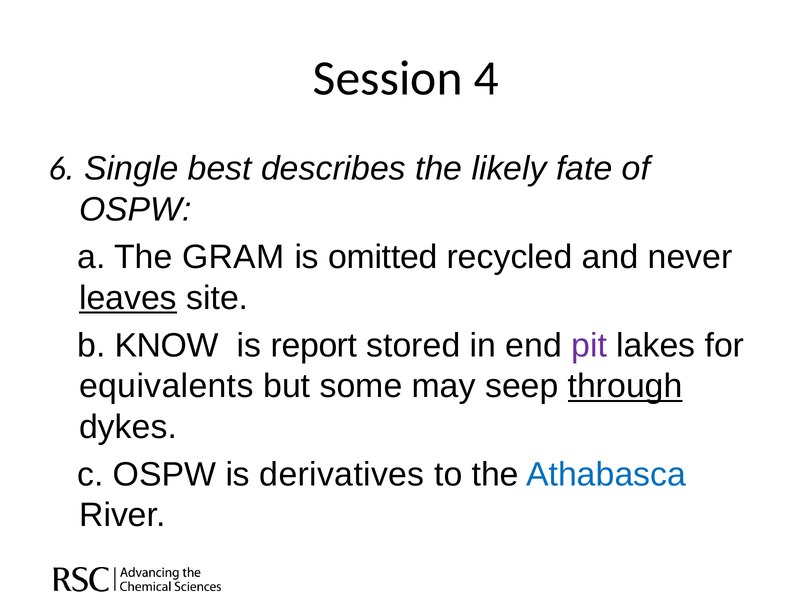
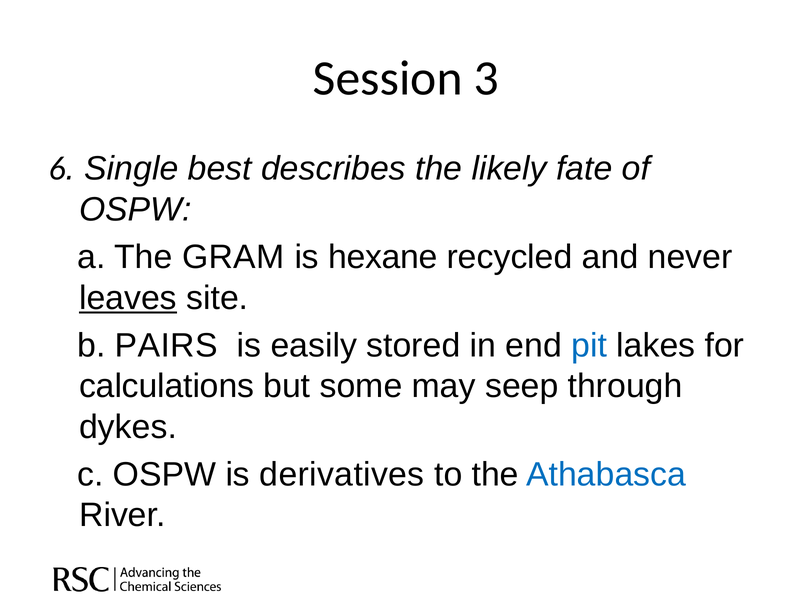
4: 4 -> 3 (486, 79)
omitted: omitted -> hexane (383, 257)
KNOW: KNOW -> PAIRS (166, 346)
report: report -> easily (314, 346)
pit colour: purple -> blue (589, 346)
equivalents: equivalents -> calculations (167, 386)
through underline: present -> none (625, 386)
